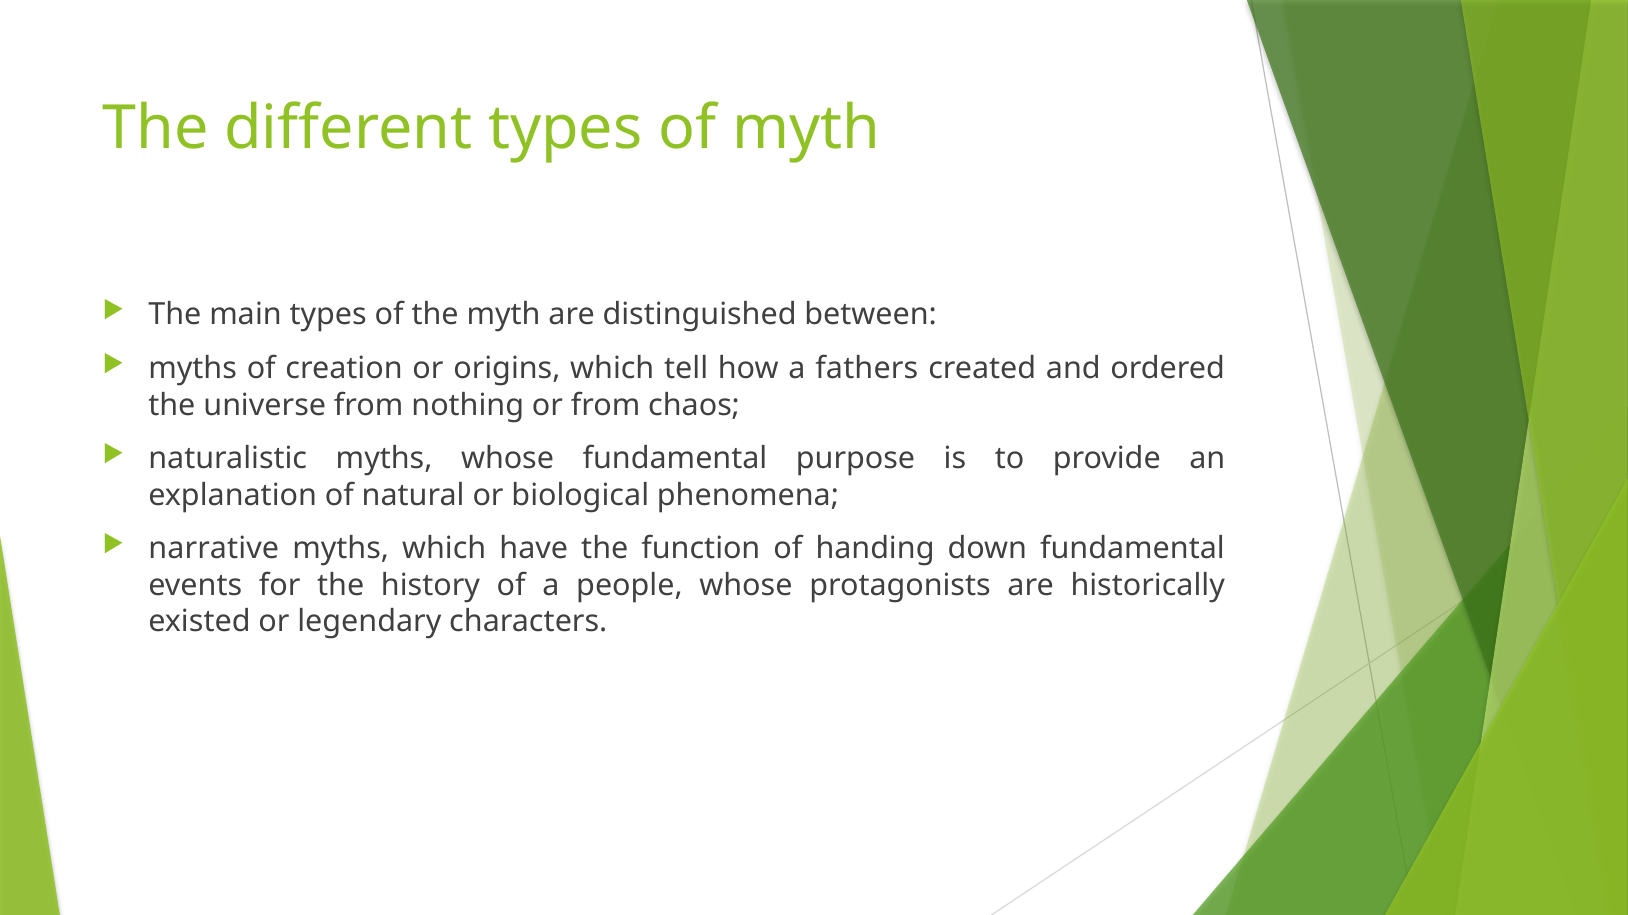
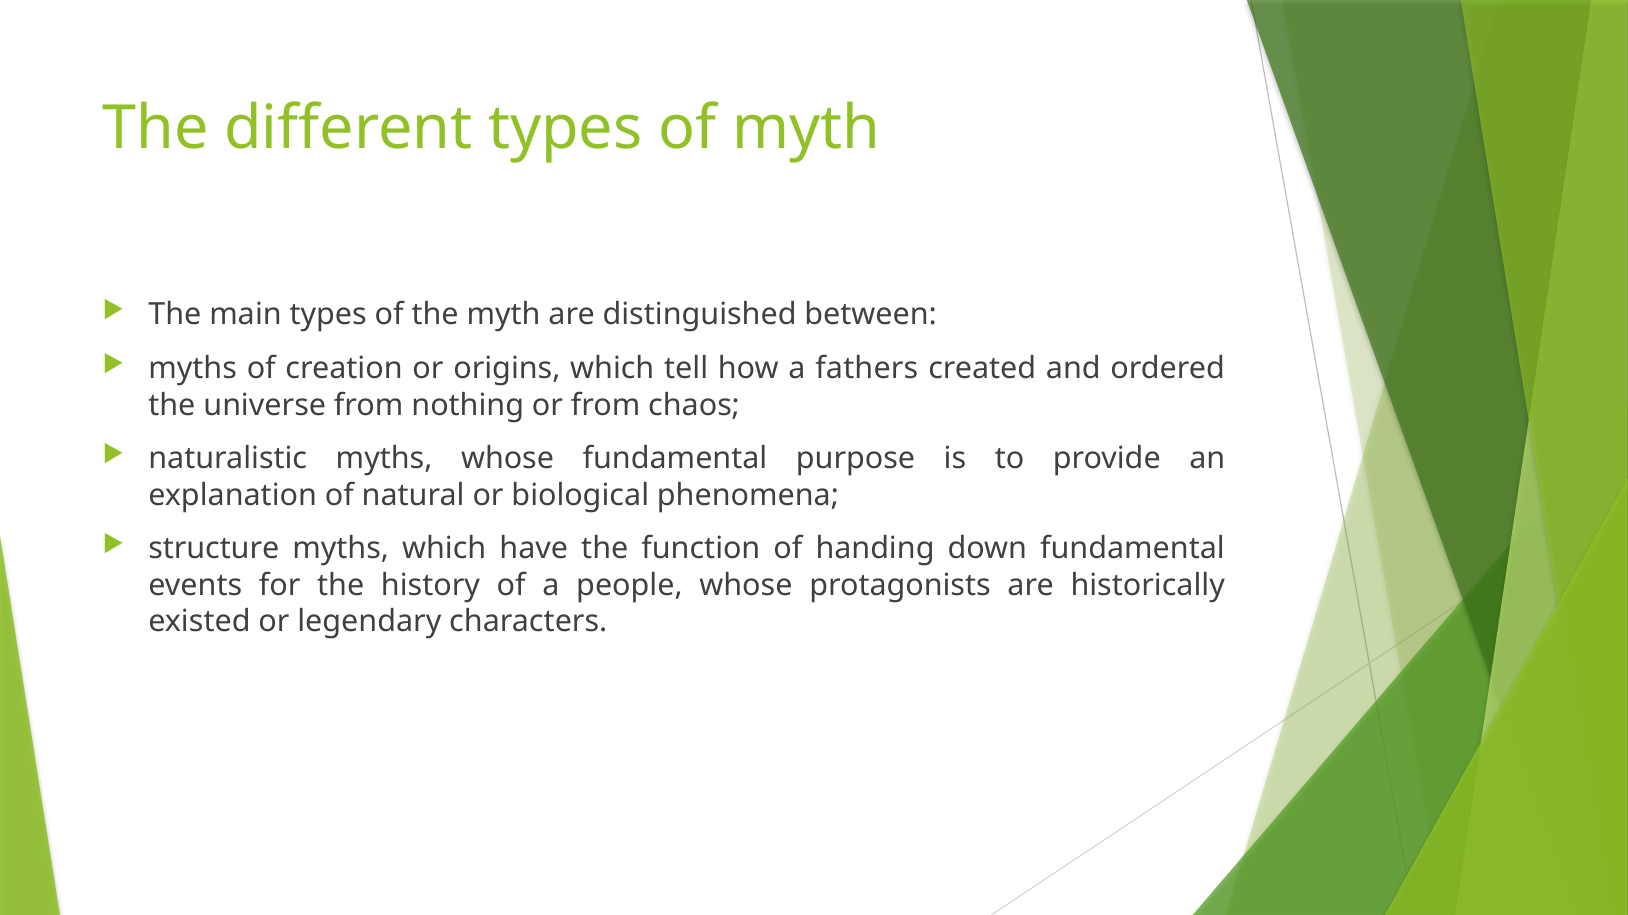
narrative: narrative -> structure (214, 549)
